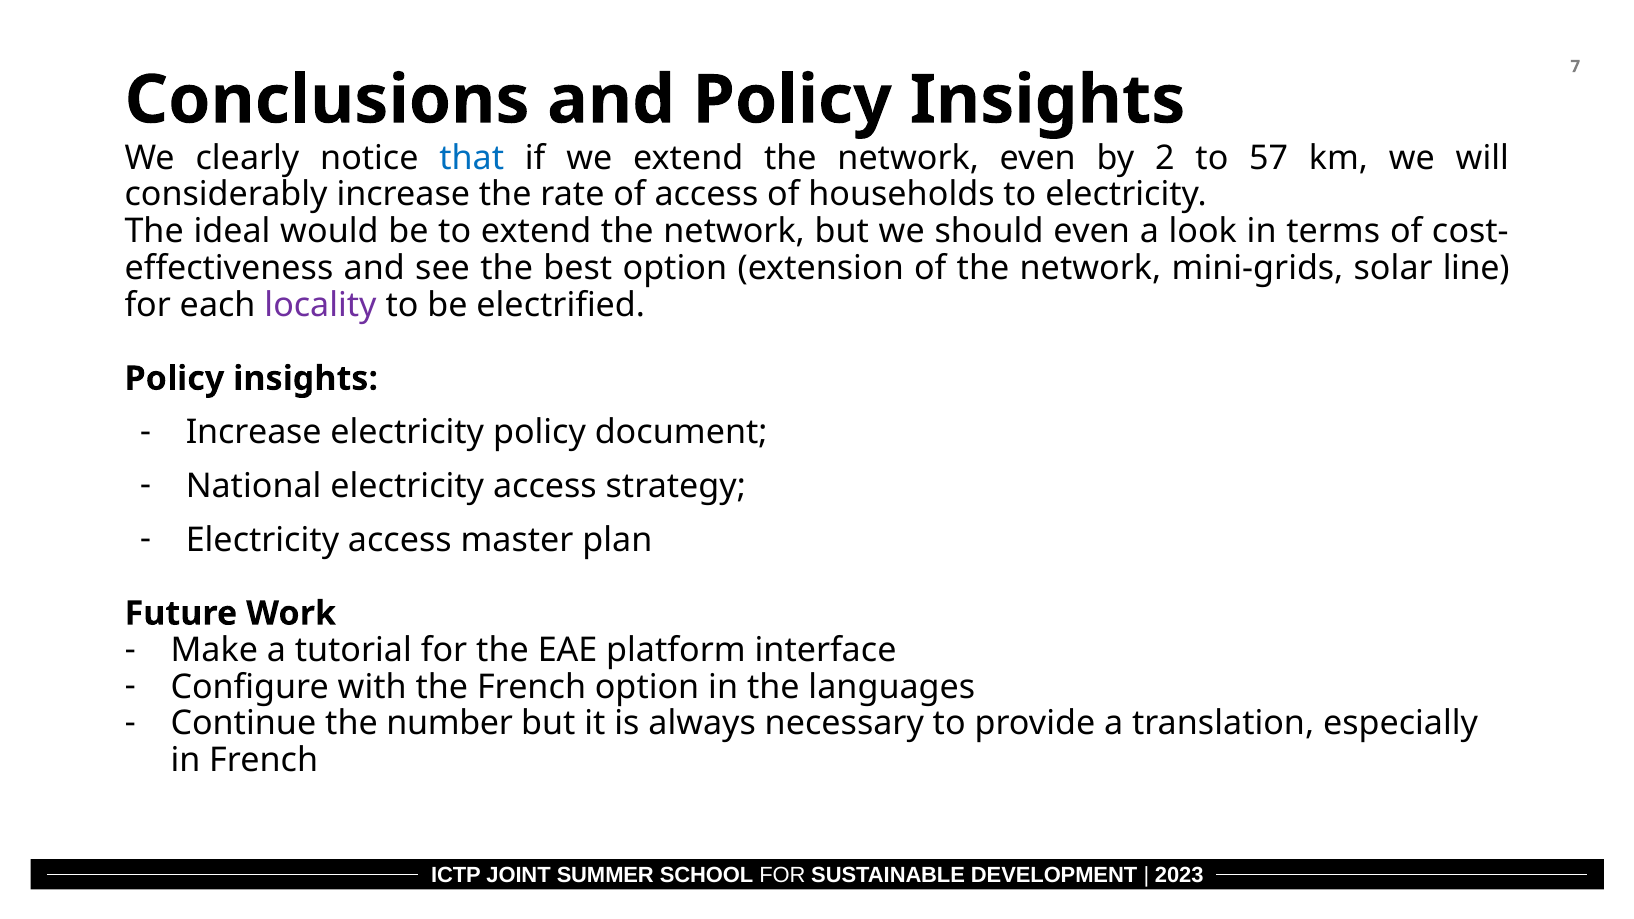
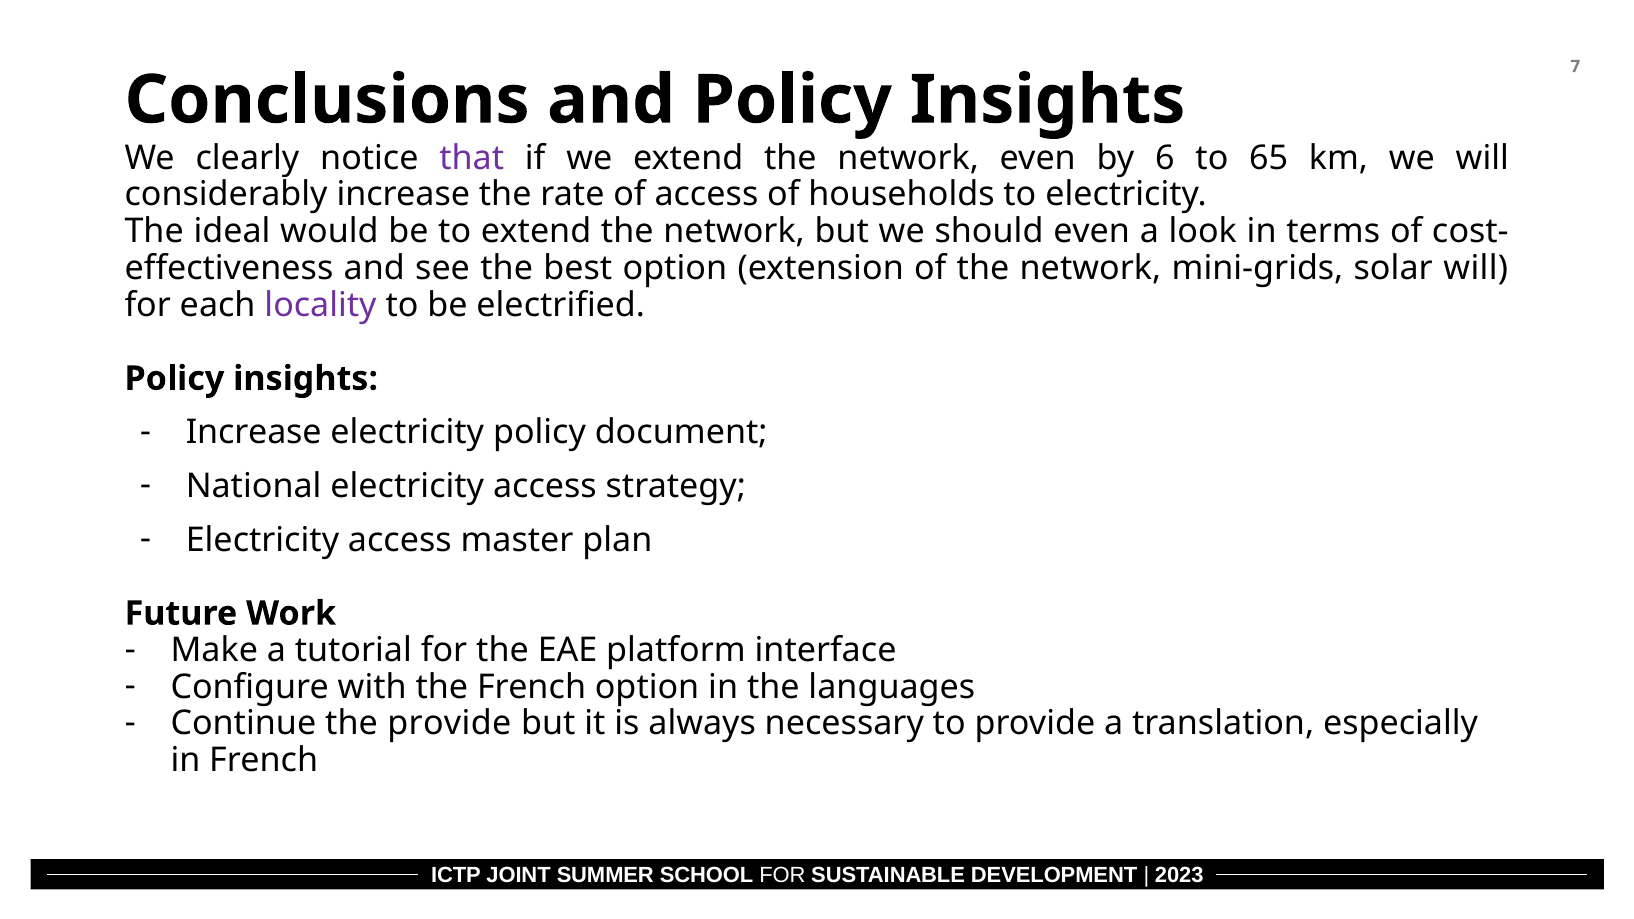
that colour: blue -> purple (472, 158)
2: 2 -> 6 (1165, 158)
57: 57 -> 65 (1269, 158)
solar line: line -> will (1476, 268)
the number: number -> provide (449, 724)
